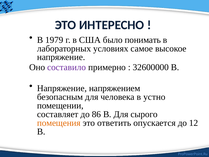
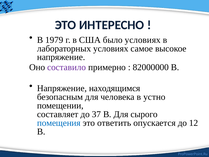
было понимать: понимать -> условиях (143, 40)
32600000: 32600000 -> 82000000 (151, 67)
напряжением: напряжением -> находящимся (115, 88)
86: 86 -> 37 (96, 114)
помещения colour: orange -> blue (59, 123)
